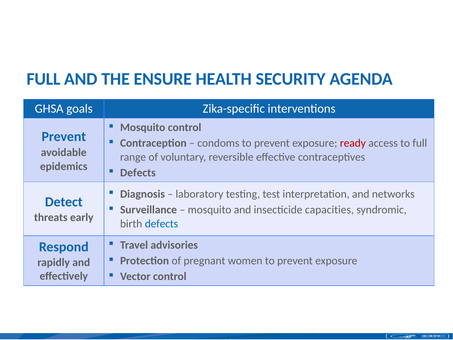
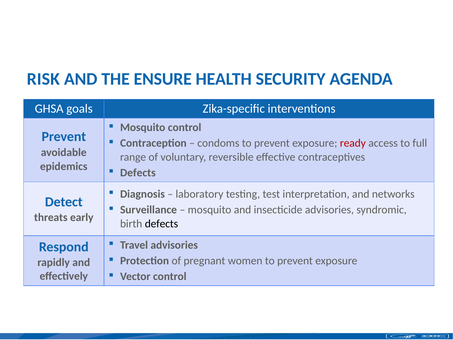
FULL: FULL -> RISK (43, 79)
insecticide capacities: capacities -> advisories (329, 210)
defects colour: blue -> black (161, 223)
